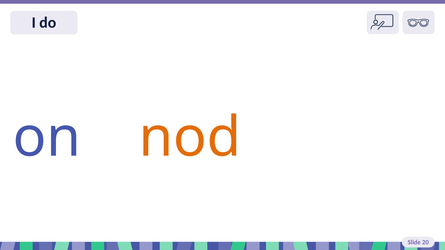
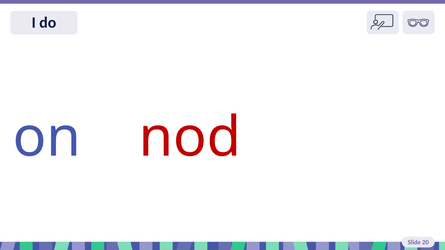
nod colour: orange -> red (190, 138)
